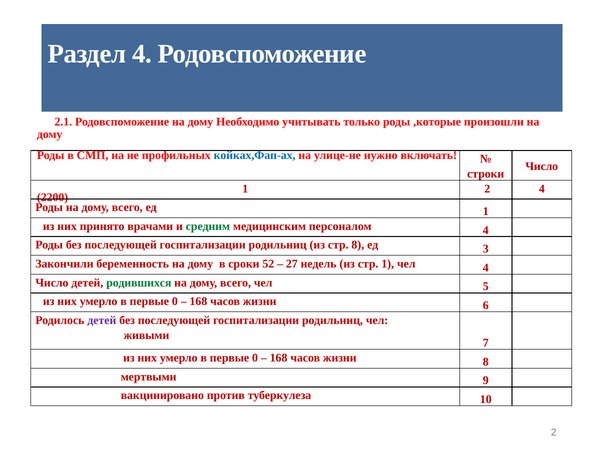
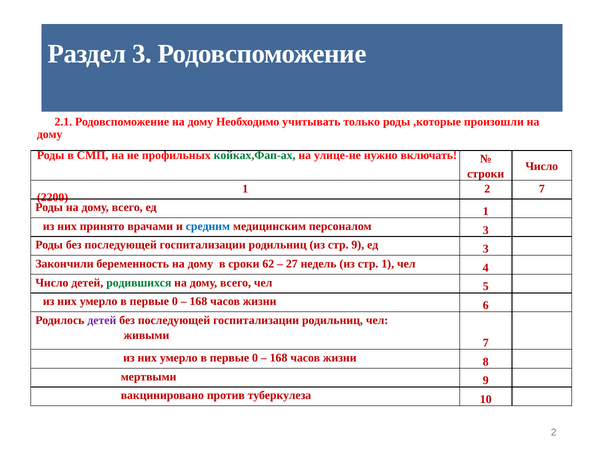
Раздел 4: 4 -> 3 (142, 54)
койках,Фап-ах colour: blue -> green (255, 155)
2 4: 4 -> 7 (542, 189)
средним colour: green -> blue (208, 226)
персоналом 4: 4 -> 3 (486, 230)
стр 8: 8 -> 9 (358, 245)
52: 52 -> 62 (268, 264)
